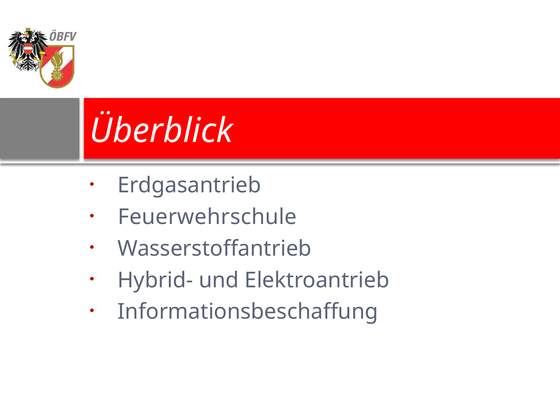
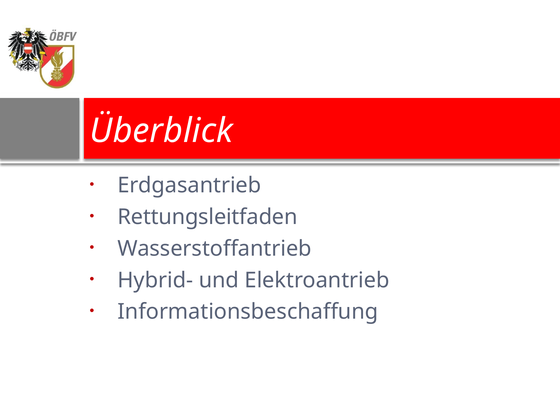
Feuerwehrschule: Feuerwehrschule -> Rettungsleitfaden (208, 217)
